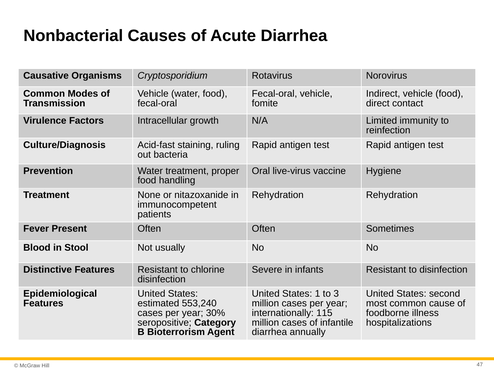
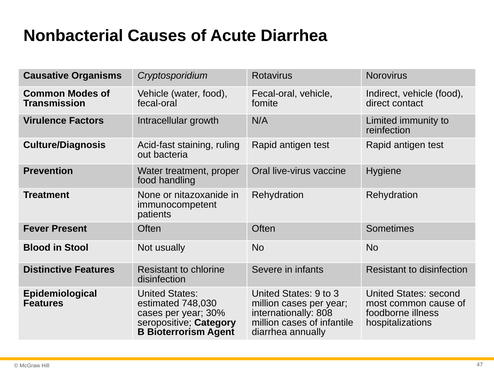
1: 1 -> 9 (318, 294)
553,240: 553,240 -> 748,030 (199, 304)
115: 115 -> 808 (324, 313)
